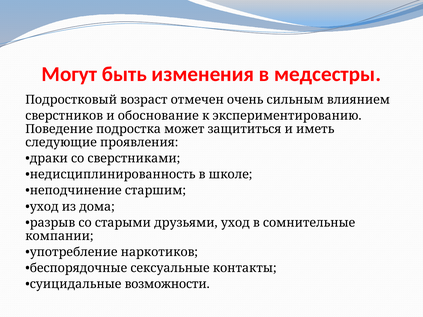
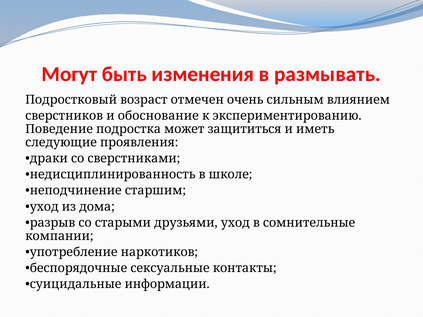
медсестры: медсестры -> размывать (328, 74)
возможности: возможности -> информации (167, 284)
